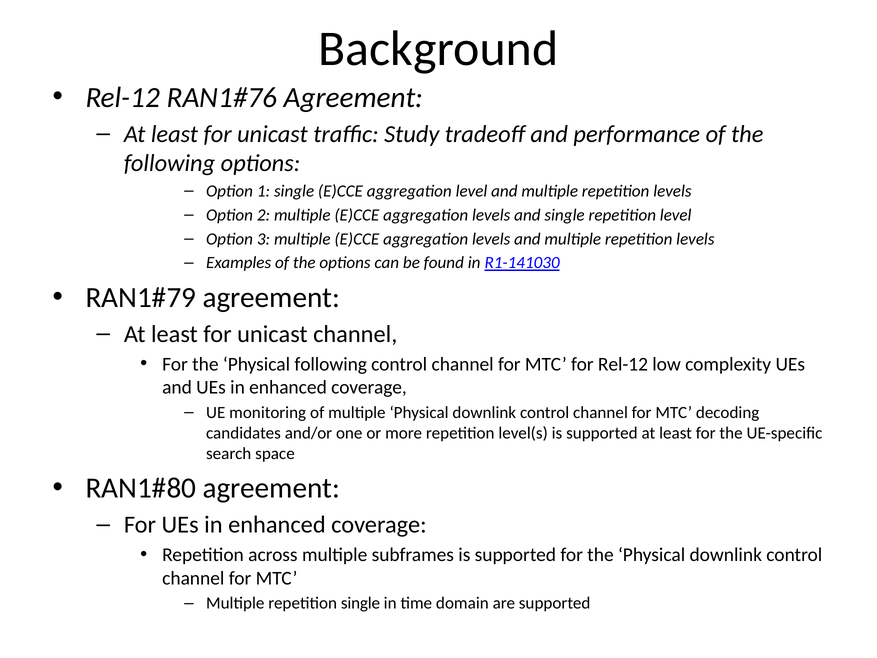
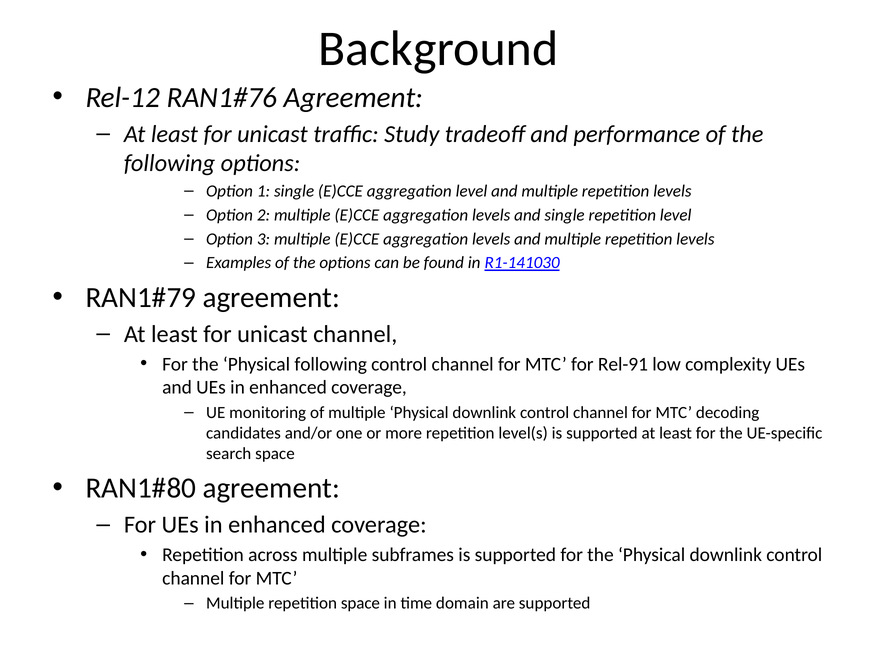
for Rel-12: Rel-12 -> Rel-91 (623, 364)
repetition single: single -> space (360, 603)
